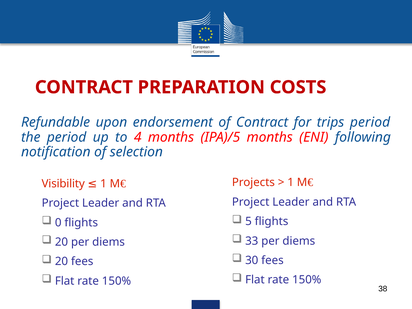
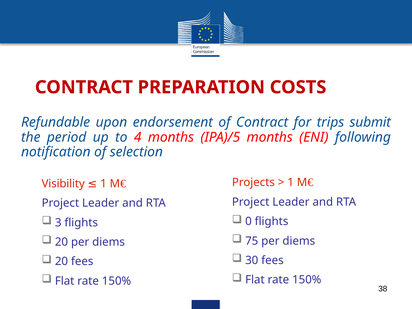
trips period: period -> submit (370, 122)
5: 5 -> 0 (248, 221)
0: 0 -> 3 (58, 223)
33: 33 -> 75 (252, 241)
